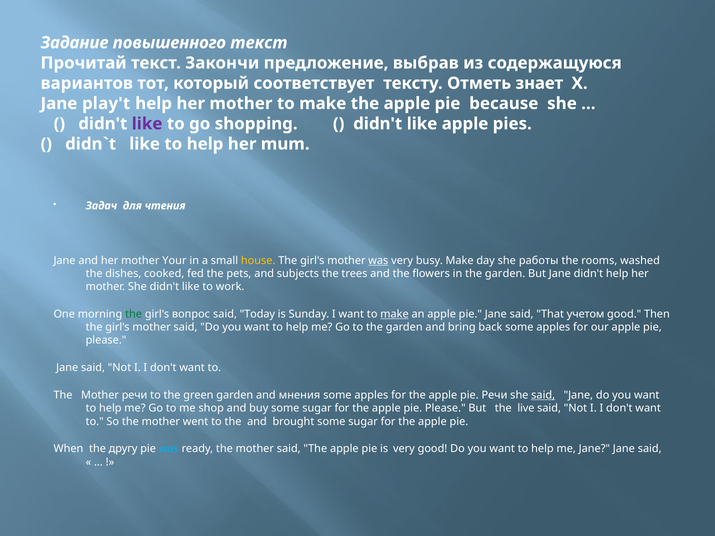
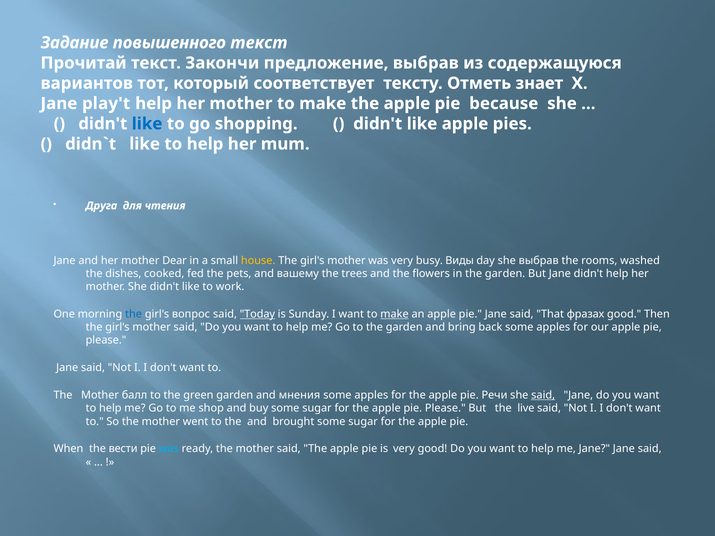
like colour: purple -> blue (147, 124)
Задач: Задач -> Друга (101, 206)
Your: Your -> Dear (174, 261)
was underline: present -> none (378, 261)
busy Make: Make -> Виды (460, 261)
she работы: работы -> выбрав (539, 261)
subjects: subjects -> вашему (298, 274)
the colour: green -> blue (134, 314)
Today underline: none -> present (257, 314)
учетом: учетом -> фразах (586, 314)
Mother речи: речи -> балл (135, 395)
другу: другу -> вести (123, 449)
